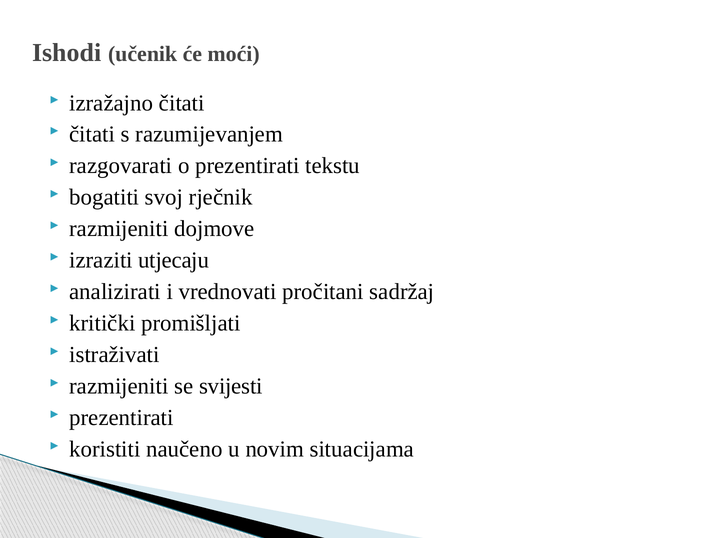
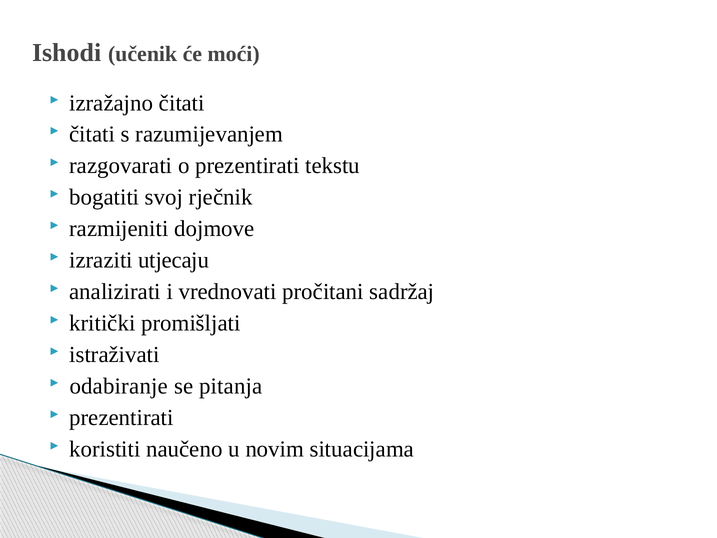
razmijeniti: razmijeniti -> odabiranje (119, 386)
svijesti: svijesti -> pitanja (231, 386)
